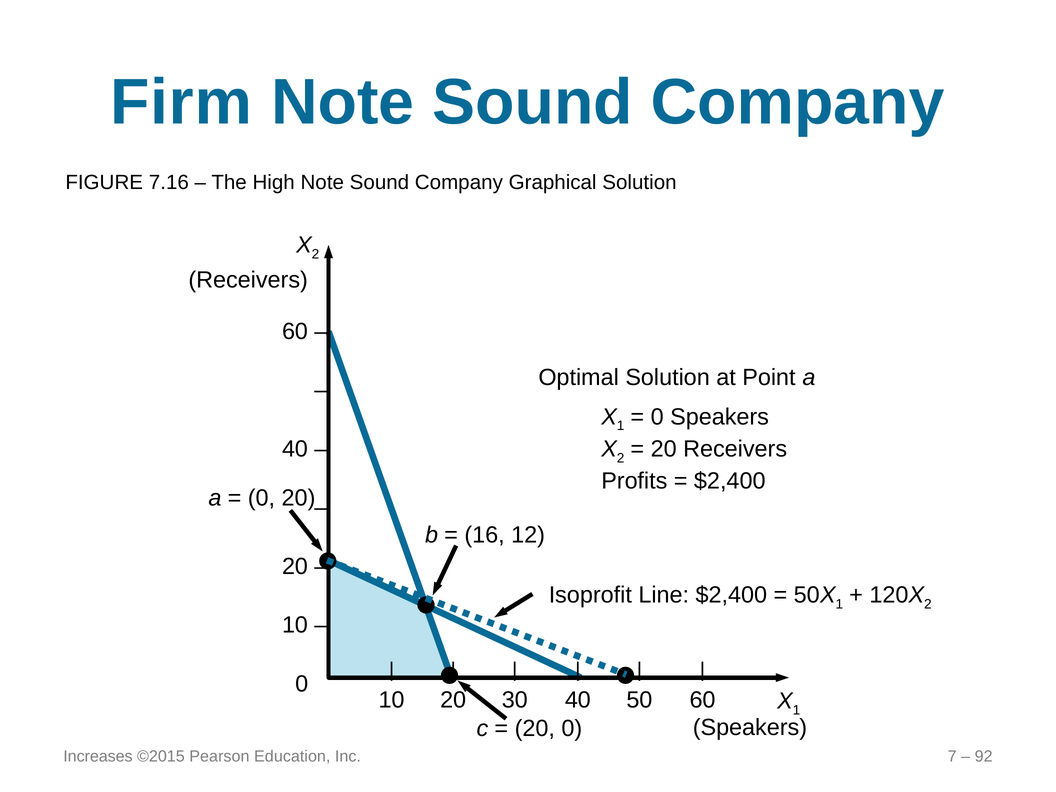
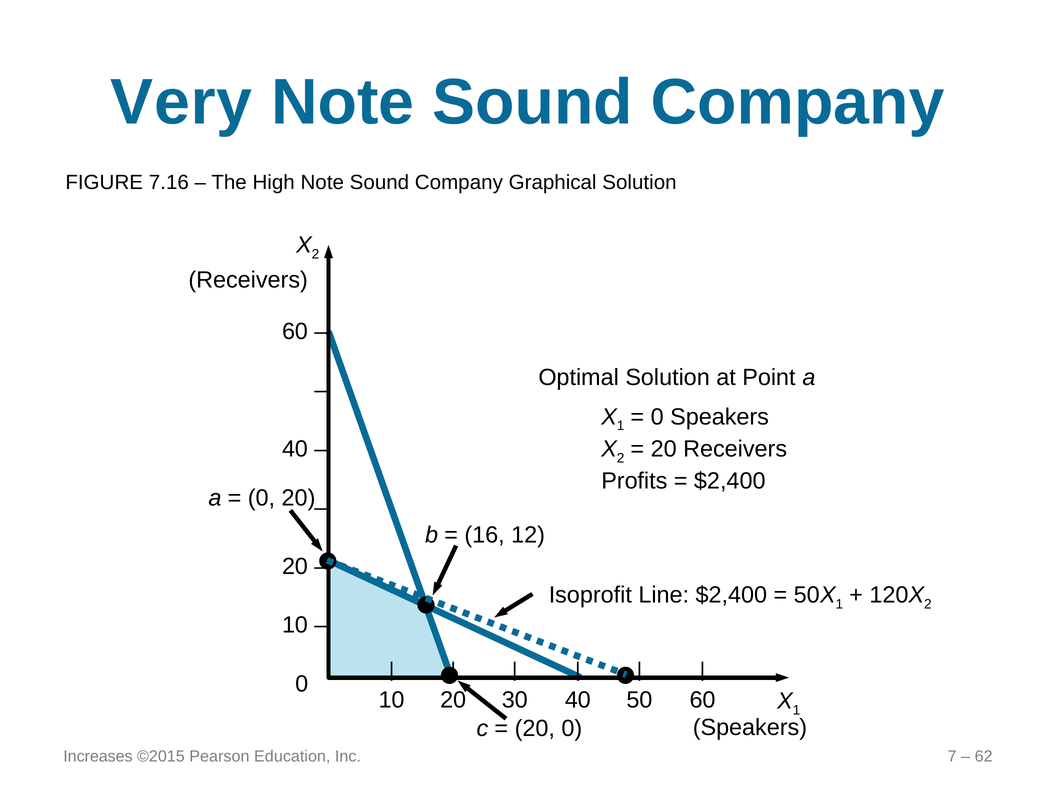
Firm: Firm -> Very (181, 102)
92: 92 -> 62 (984, 756)
